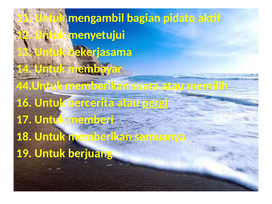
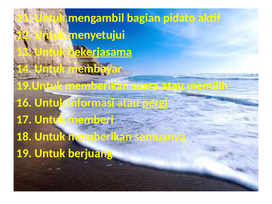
bekerjasama underline: none -> present (100, 52)
44.Untuk: 44.Untuk -> 19.Untuk (39, 86)
bercerita: bercerita -> informasi (91, 103)
